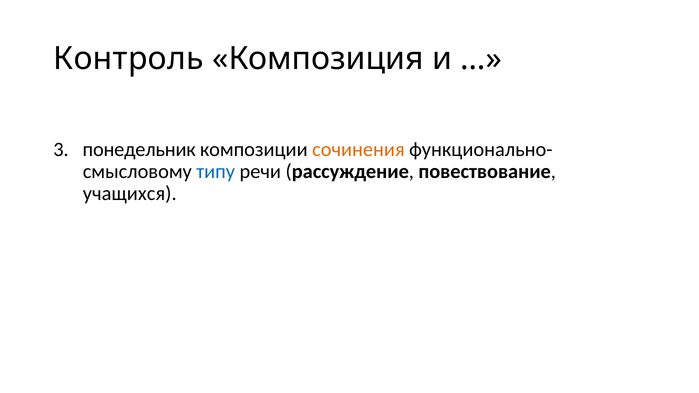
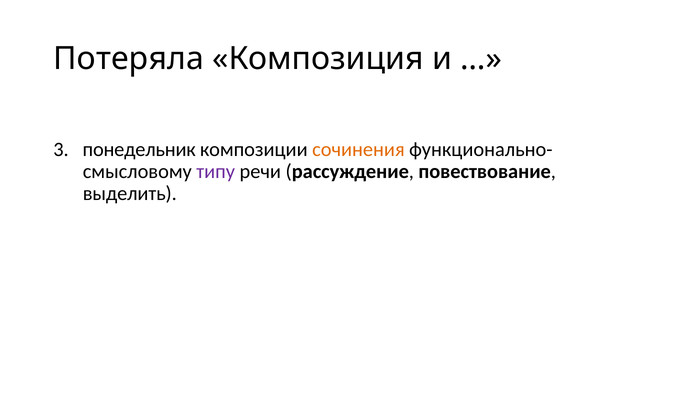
Контроль: Контроль -> Потеряла (129, 59)
типу colour: blue -> purple (216, 172)
учащихся: учащихся -> выделить (130, 194)
